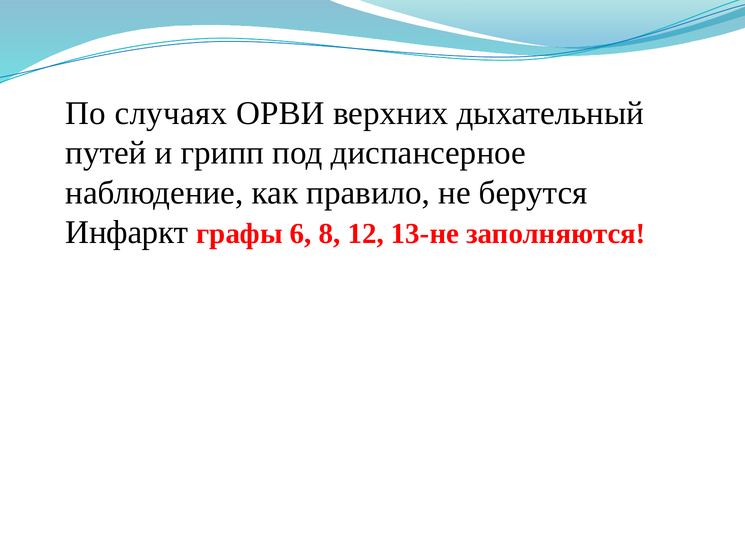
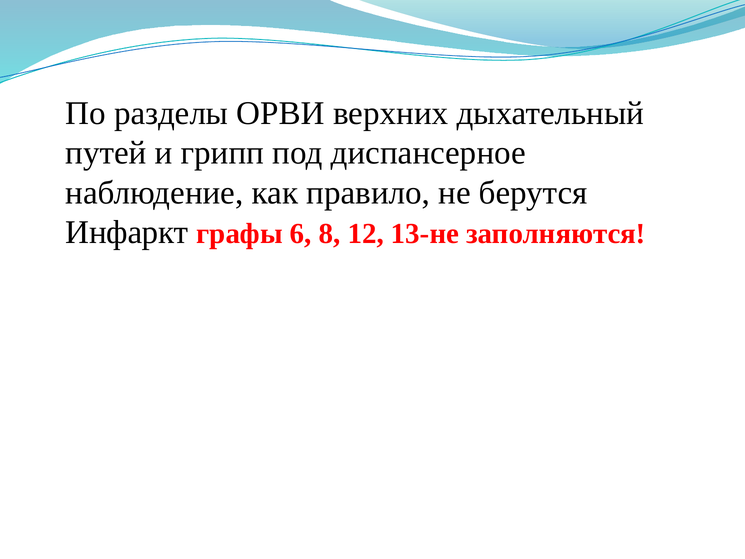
случаях: случаях -> разделы (171, 113)
